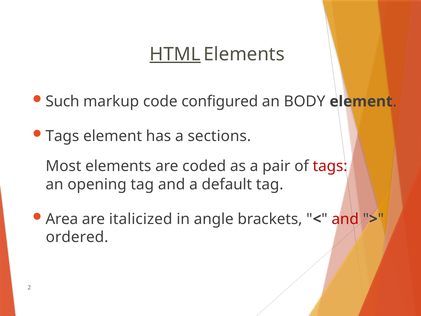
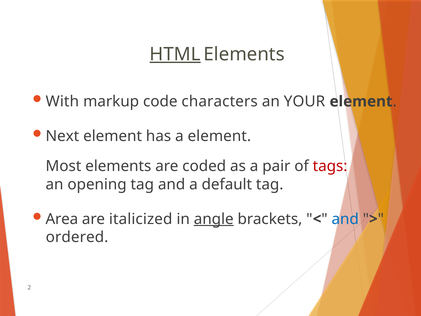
Such: Such -> With (62, 101)
configured: configured -> characters (220, 101)
BODY: BODY -> YOUR (304, 101)
Tags: Tags -> Next (62, 136)
a sections: sections -> element (219, 136)
angle underline: none -> present (214, 219)
and colour: red -> blue (345, 219)
